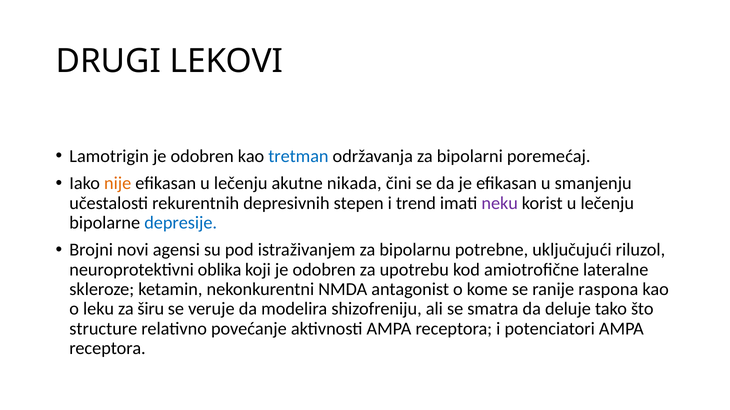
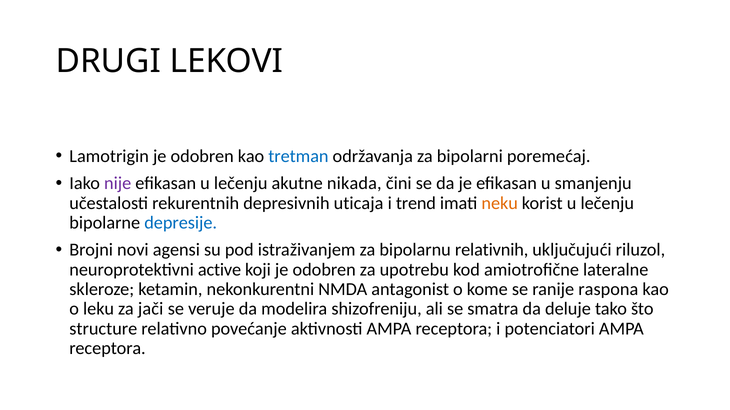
nije colour: orange -> purple (118, 184)
stepen: stepen -> uticaja (359, 203)
neku colour: purple -> orange (500, 203)
potrebne: potrebne -> relativnih (492, 250)
oblika: oblika -> active (220, 270)
širu: širu -> jači (151, 309)
